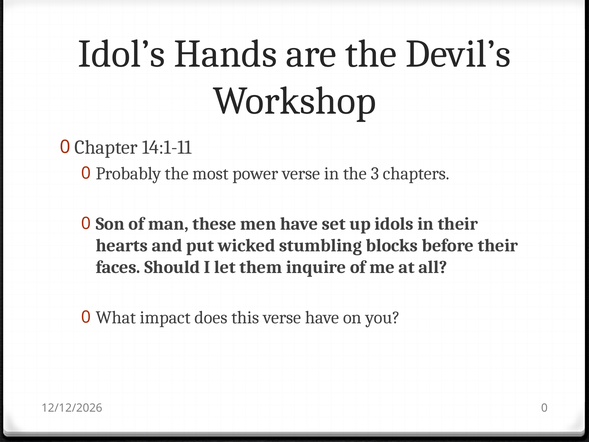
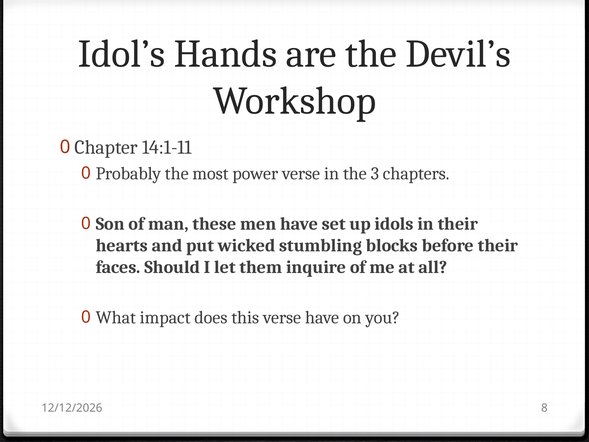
0: 0 -> 8 (544, 408)
